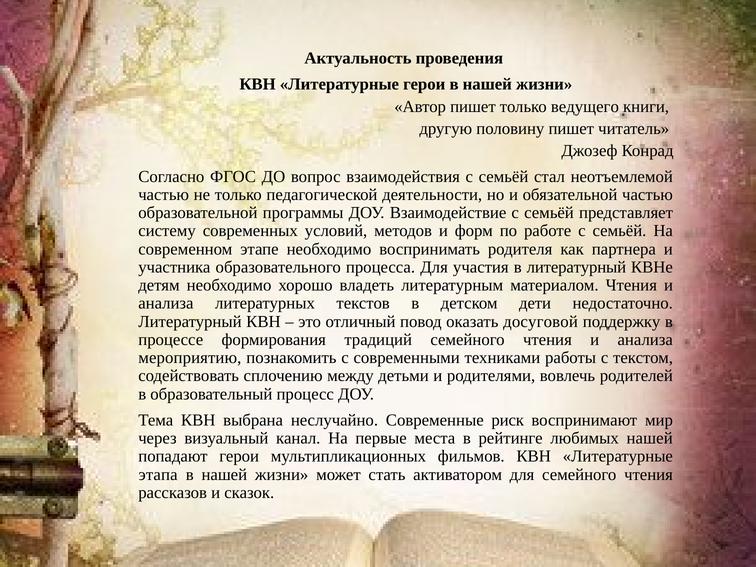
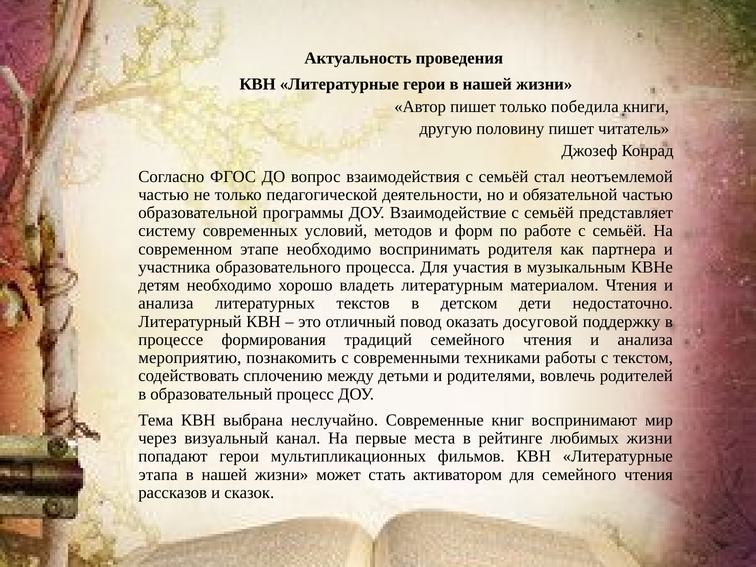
ведущего: ведущего -> победила (585, 107)
в литературный: литературный -> музыкальным (576, 267)
риск: риск -> книг (508, 420)
любимых нашей: нашей -> жизни (650, 438)
